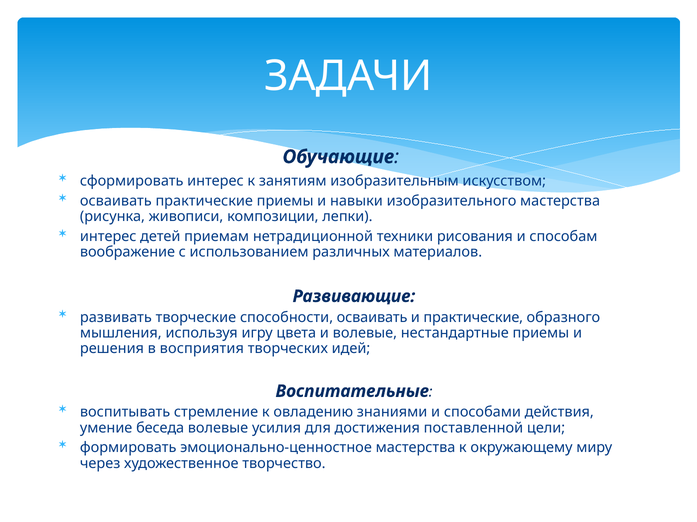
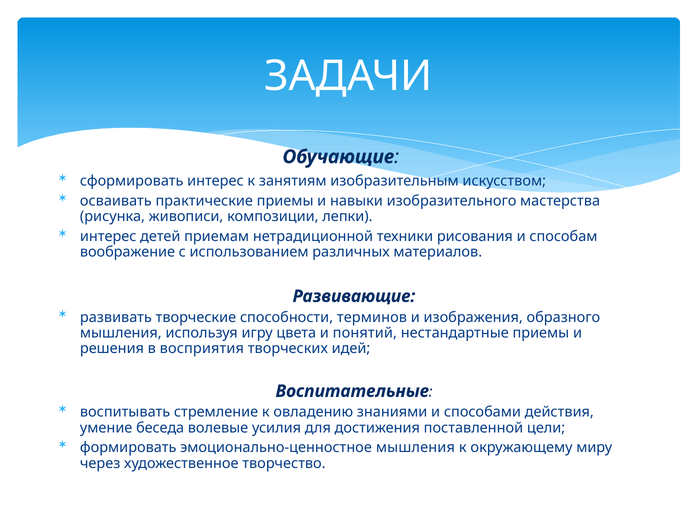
способности осваивать: осваивать -> терминов (372, 318)
и практические: практические -> изображения (473, 318)
и волевые: волевые -> понятий (365, 333)
эмоционально-ценностное мастерства: мастерства -> мышления (415, 448)
